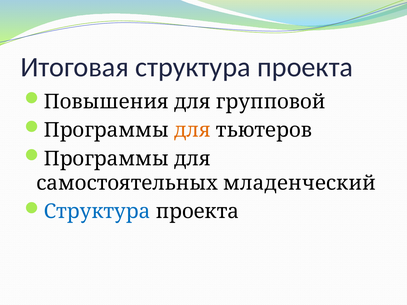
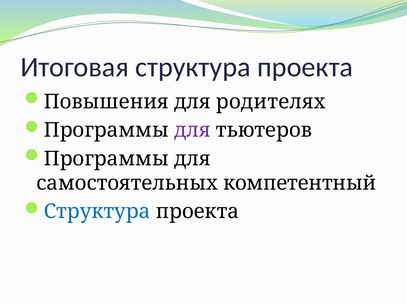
групповой: групповой -> родителях (271, 102)
для colour: orange -> purple (192, 130)
младенческий: младенческий -> компетентный (300, 183)
